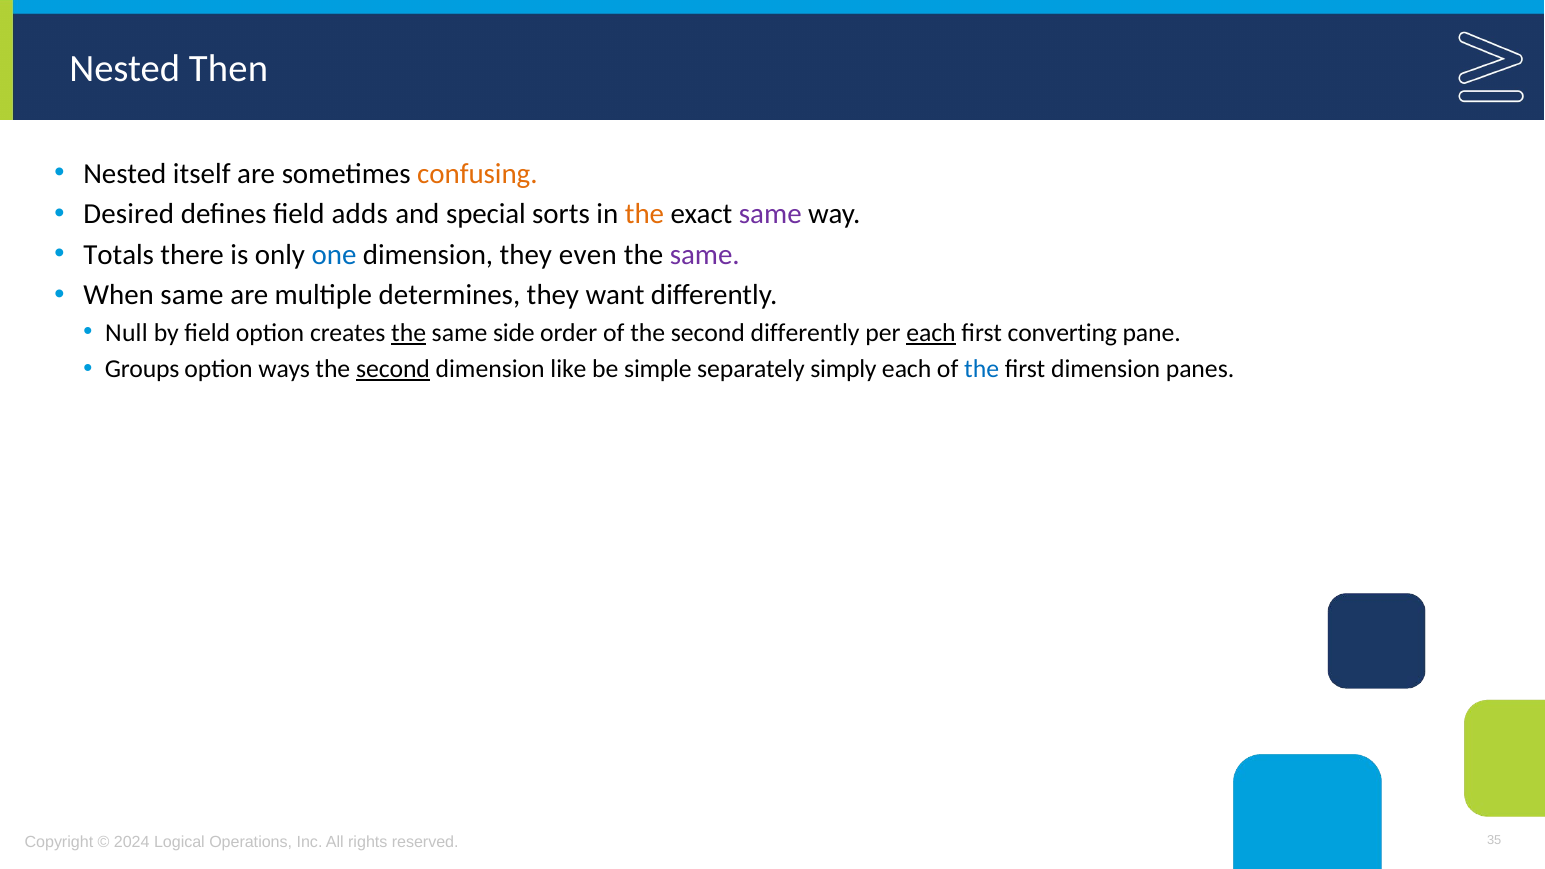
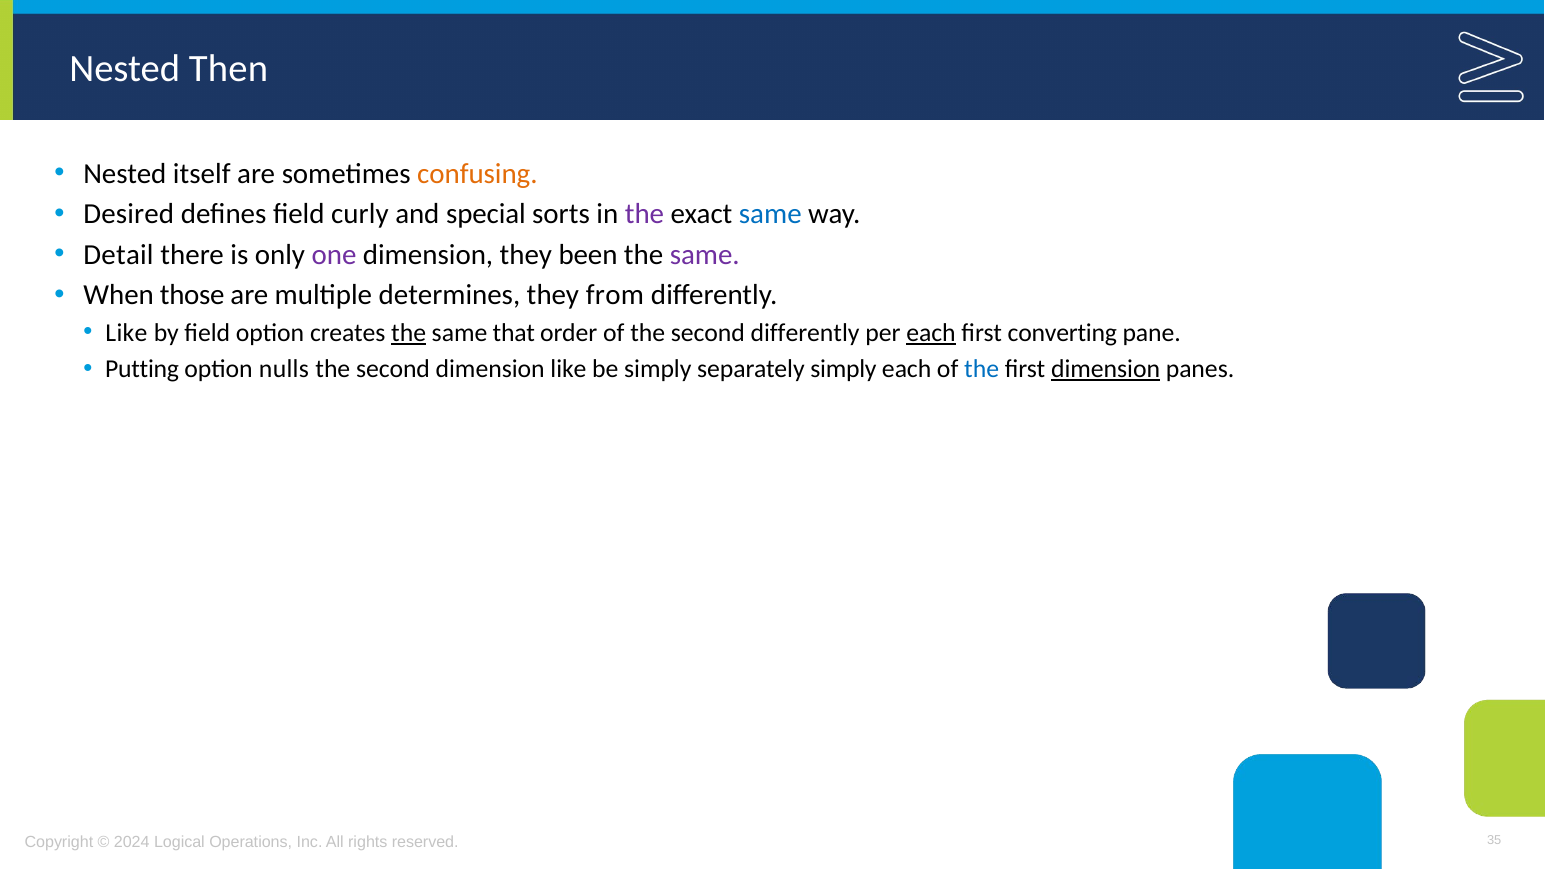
adds: adds -> curly (360, 214)
the colour: orange -> purple (644, 214)
same colour: purple -> blue (770, 214)
Totals: Totals -> Detail (119, 255)
one colour: blue -> purple (334, 255)
even: even -> been (588, 255)
When same: same -> those (192, 295)
want: want -> from (615, 295)
Null: Null -> Like (126, 333)
side: side -> that (514, 333)
Groups: Groups -> Putting (142, 369)
ways: ways -> nulls (284, 369)
second underline: present -> none (393, 369)
be simple: simple -> simply (658, 369)
dimension underline: none -> present (1106, 369)
